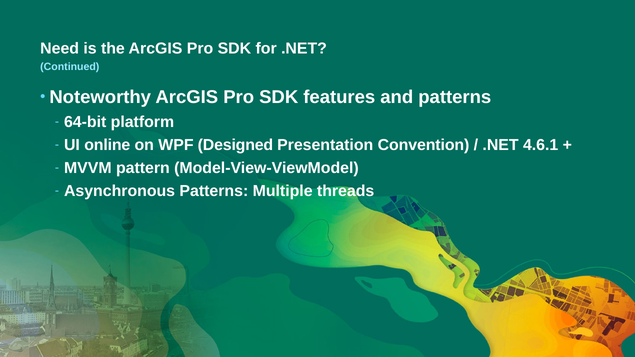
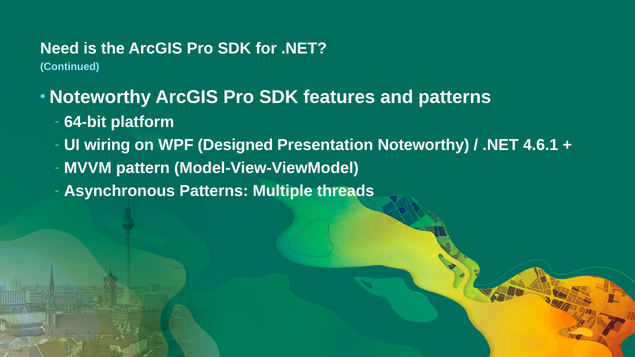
online: online -> wiring (107, 145)
Presentation Convention: Convention -> Noteworthy (424, 145)
